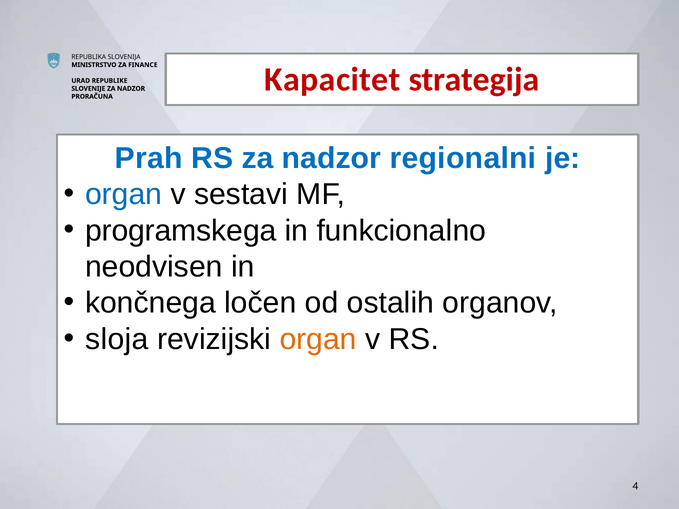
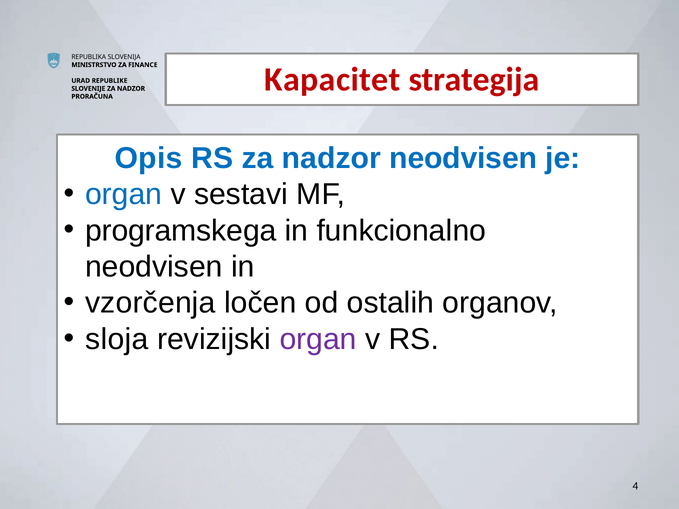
Prah: Prah -> Opis (149, 158)
nadzor regionalni: regionalni -> neodvisen (463, 158)
končnega: končnega -> vzorčenja (150, 303)
organ colour: orange -> purple (318, 339)
